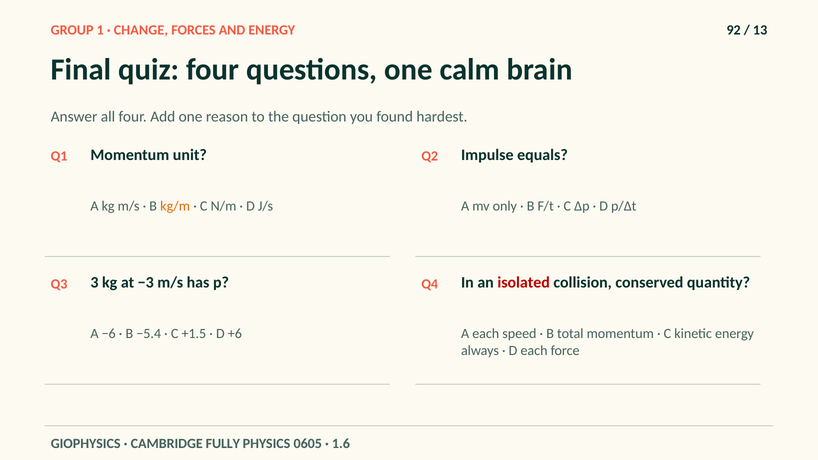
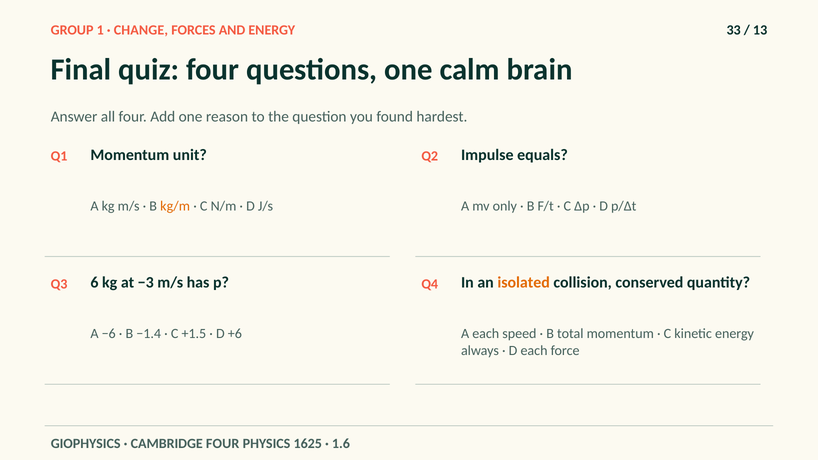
92: 92 -> 33 (734, 30)
3: 3 -> 6 (94, 283)
isolated colour: red -> orange (524, 283)
−5.4: −5.4 -> −1.4 (149, 334)
CAMBRIDGE FULLY: FULLY -> FOUR (223, 444)
0605: 0605 -> 1625 (308, 444)
